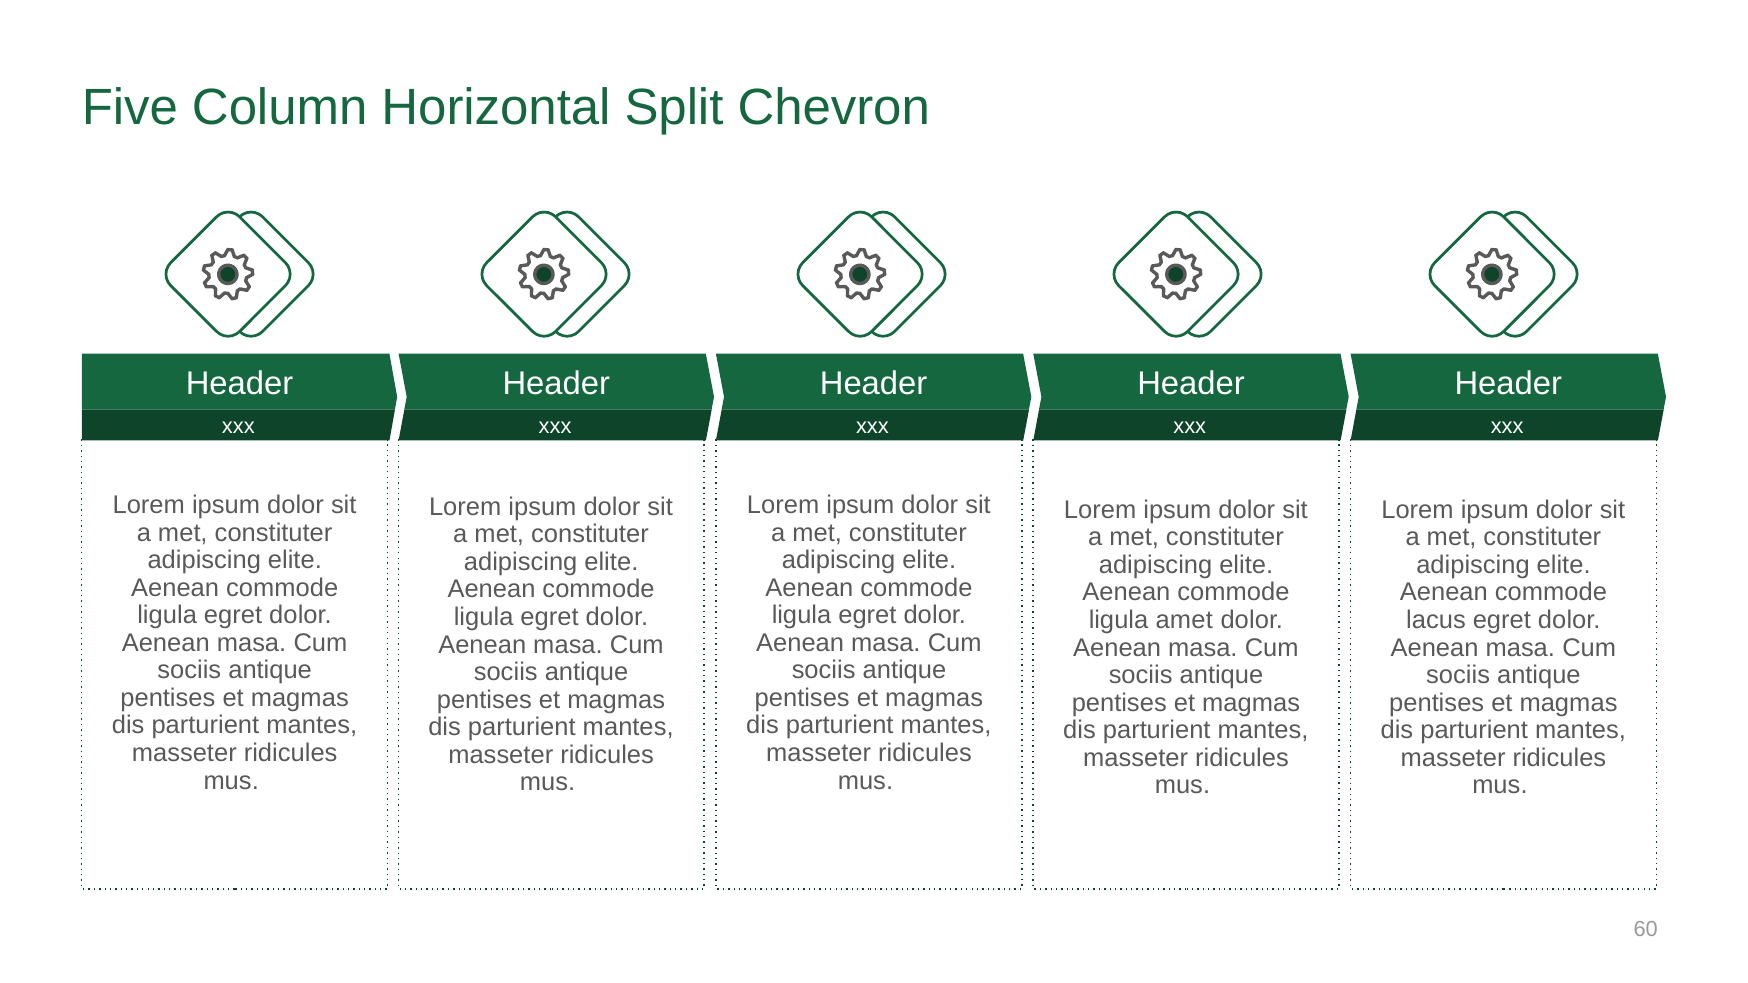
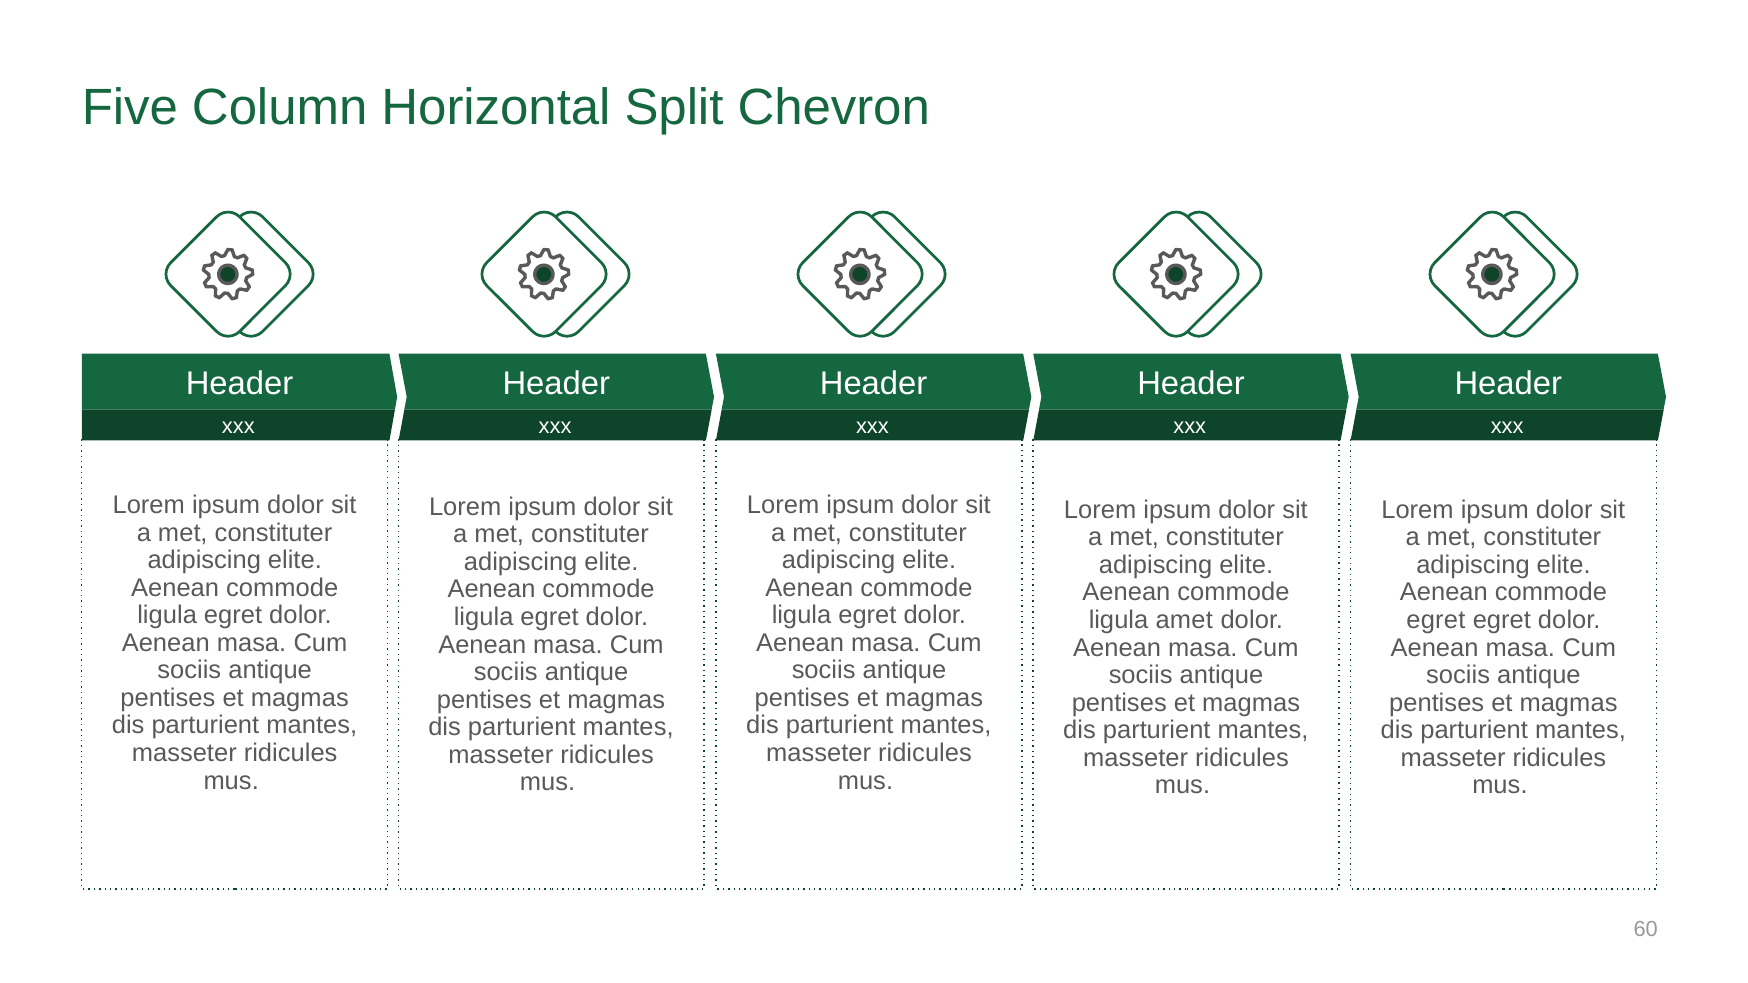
lacus: lacus -> egret (1436, 620)
